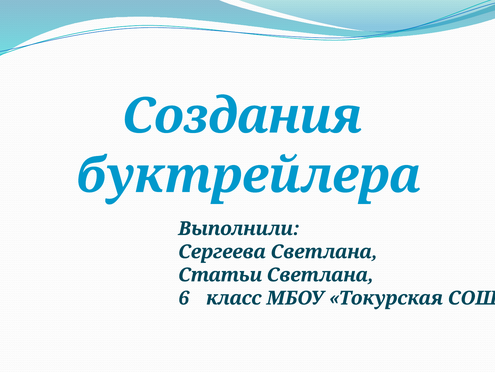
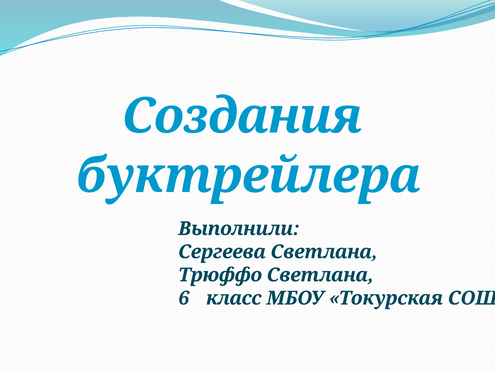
Статьи: Статьи -> Трюффо (220, 274)
